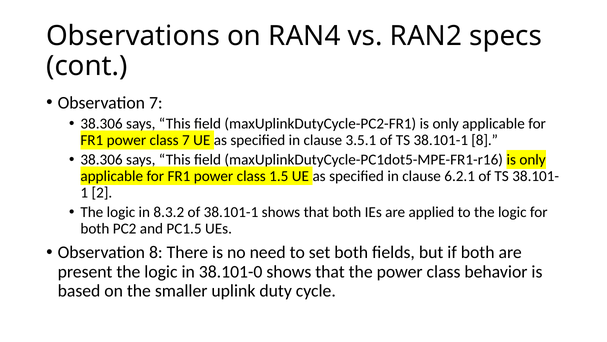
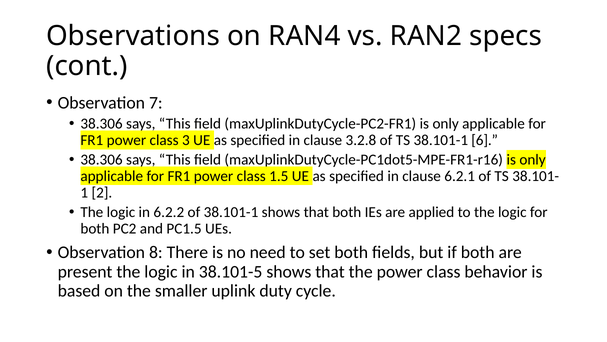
class 7: 7 -> 3 (186, 140)
3.5.1: 3.5.1 -> 3.2.8 (361, 140)
38.101-1 8: 8 -> 6 (485, 140)
8.3.2: 8.3.2 -> 6.2.2 (169, 212)
38.101-0: 38.101-0 -> 38.101-5 (231, 271)
